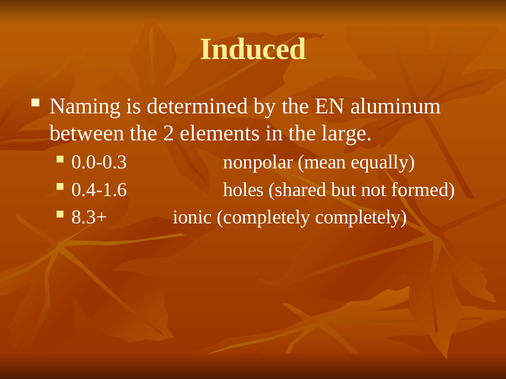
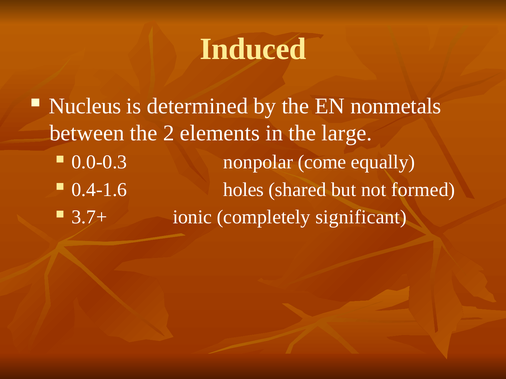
Naming: Naming -> Nucleus (85, 106)
aluminum: aluminum -> nonmetals (396, 106)
mean: mean -> come (322, 162)
8.3+: 8.3+ -> 3.7+ (89, 217)
completely completely: completely -> significant (361, 217)
